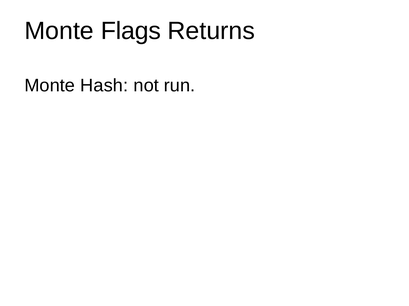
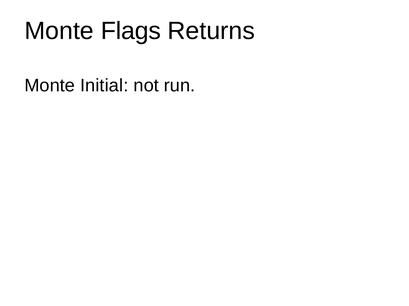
Hash: Hash -> Initial (104, 86)
